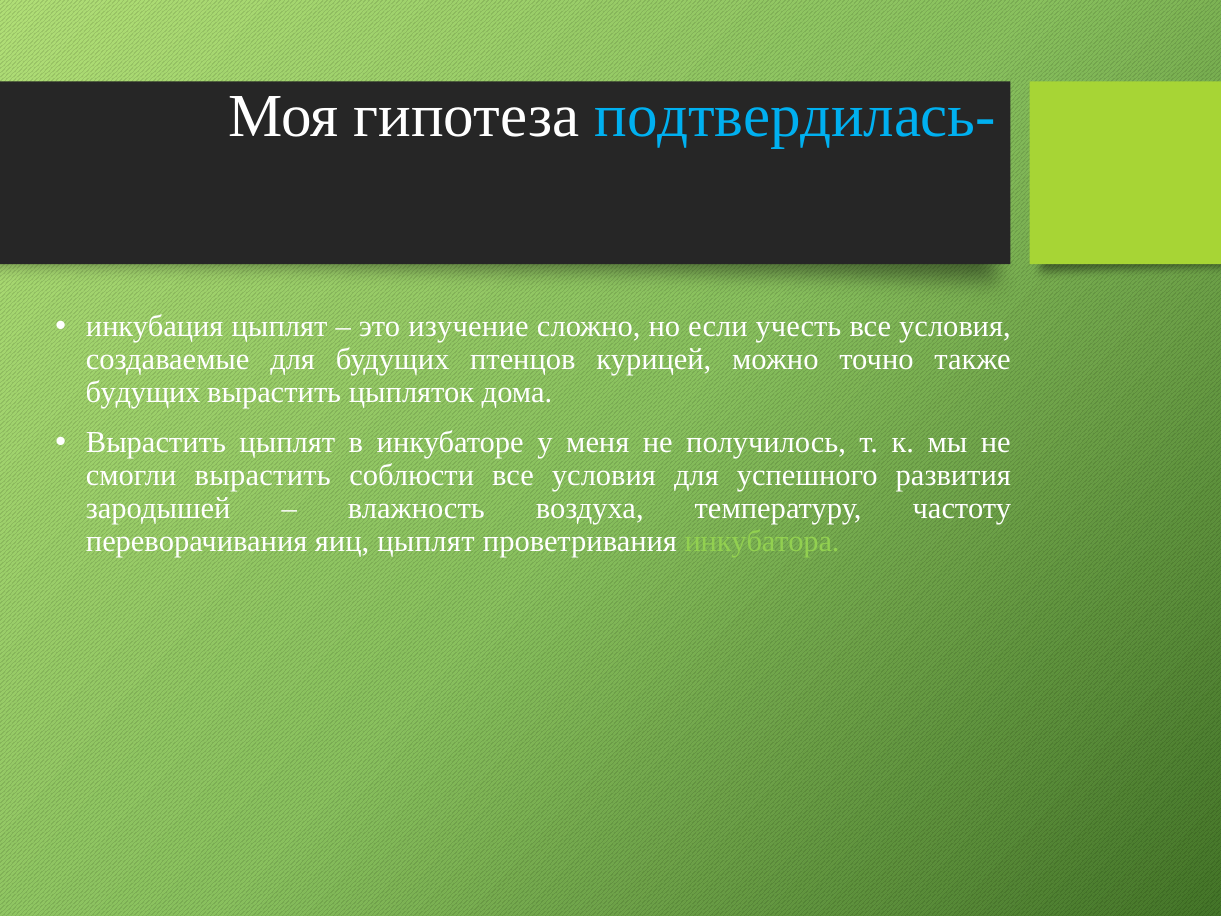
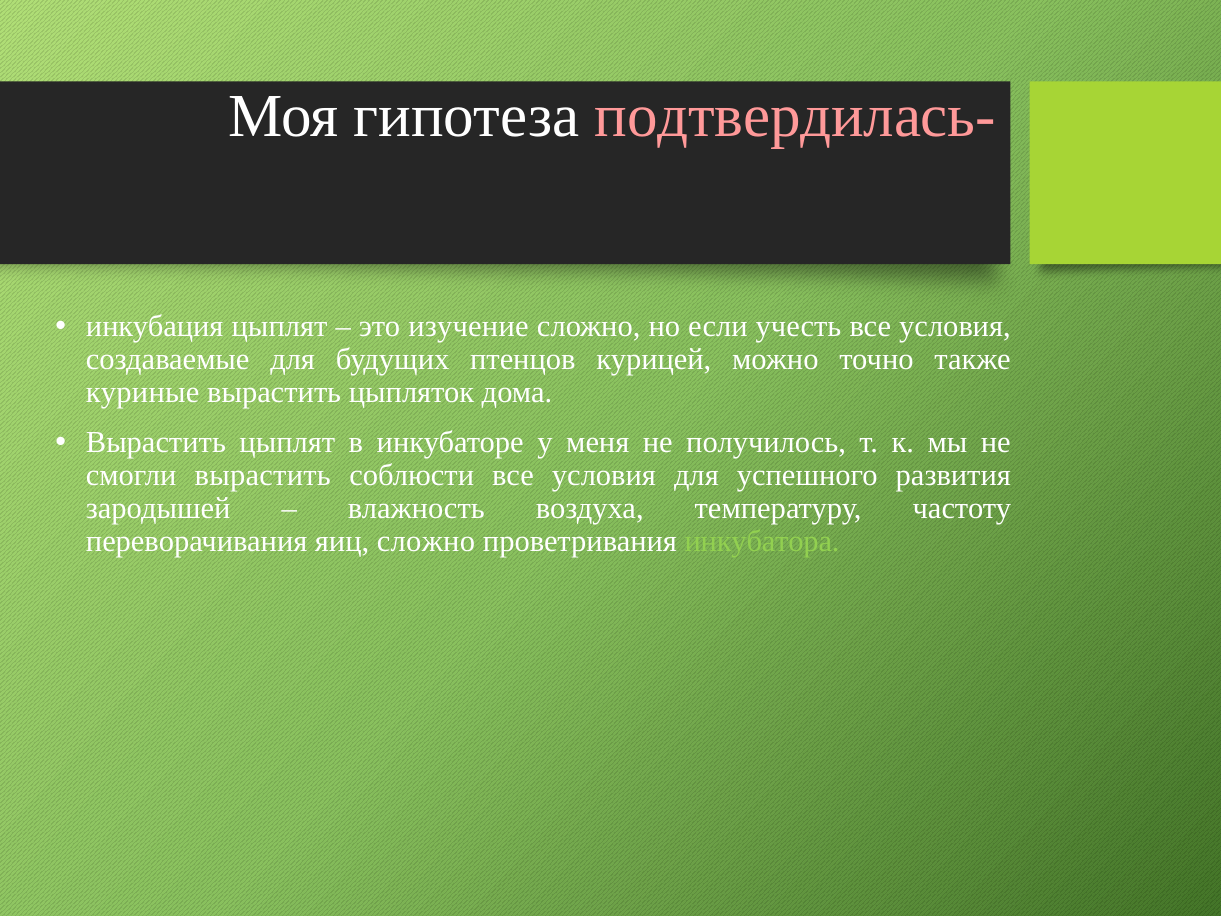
подтвердилась- colour: light blue -> pink (795, 116)
будущих: будущих -> куриные (143, 392)
яиц цыплят: цыплят -> сложно (426, 541)
